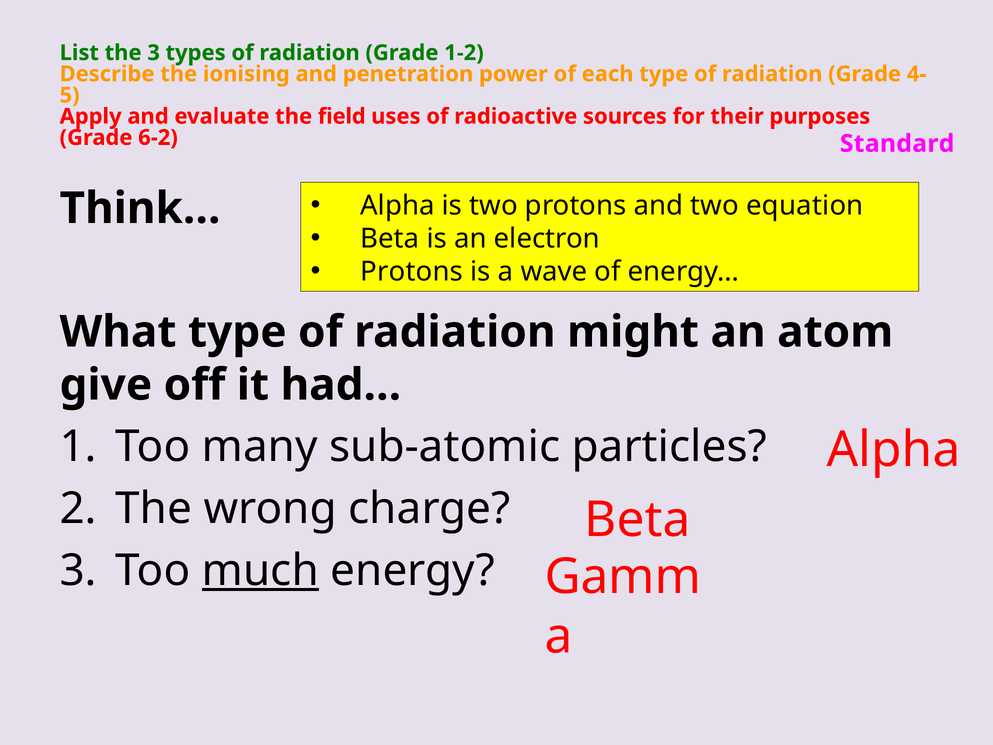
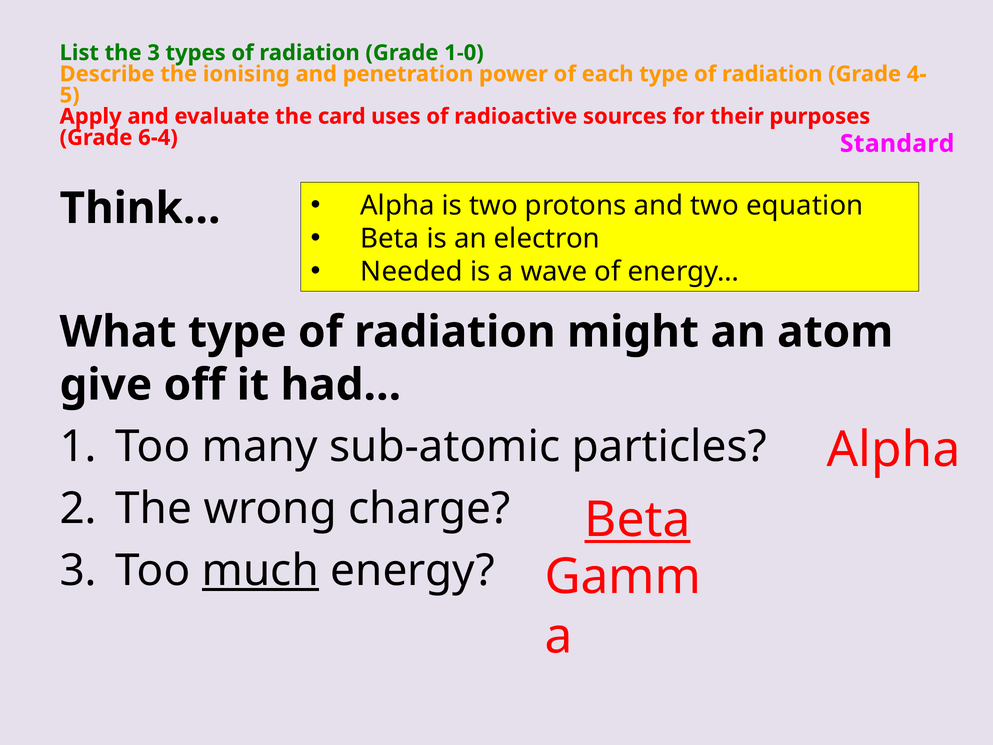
1-2: 1-2 -> 1-0 (464, 53)
field: field -> card (342, 116)
6-2: 6-2 -> 6-4 (158, 138)
Protons: Protons -> Needed (412, 272)
Beta underline: none -> present (637, 520)
